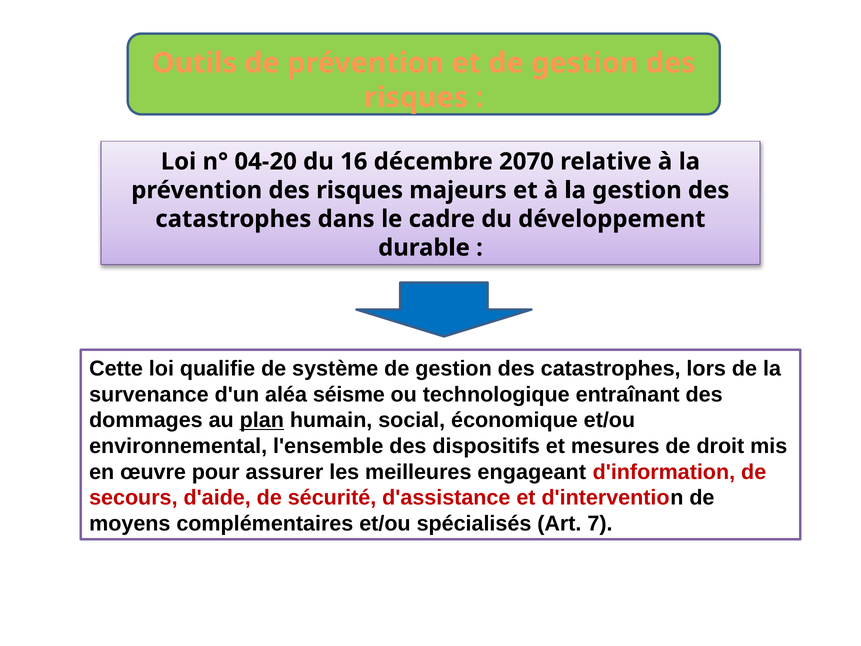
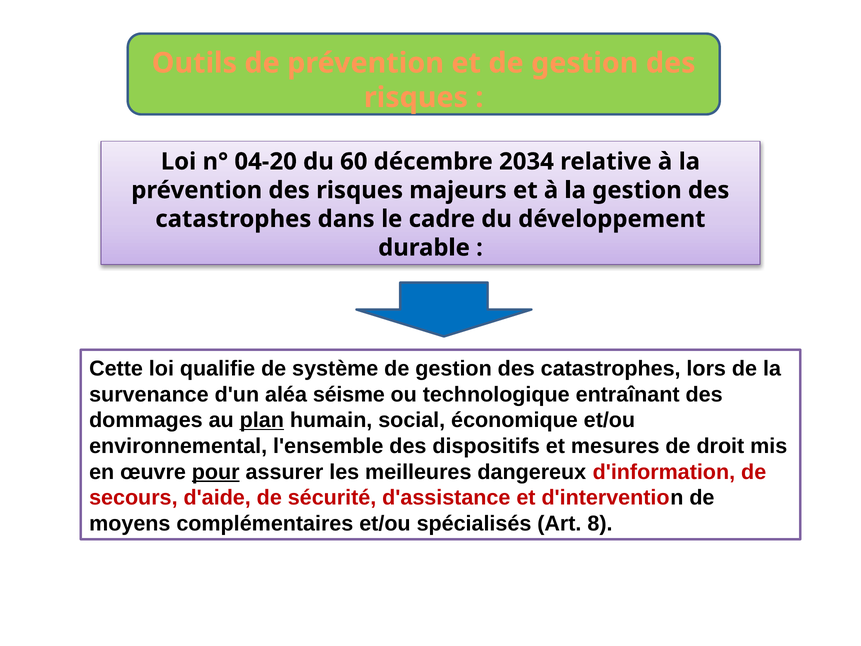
16: 16 -> 60 (354, 161)
2070: 2070 -> 2034 (526, 161)
pour underline: none -> present (216, 472)
engageant: engageant -> dangereux (532, 472)
7: 7 -> 8 (600, 523)
